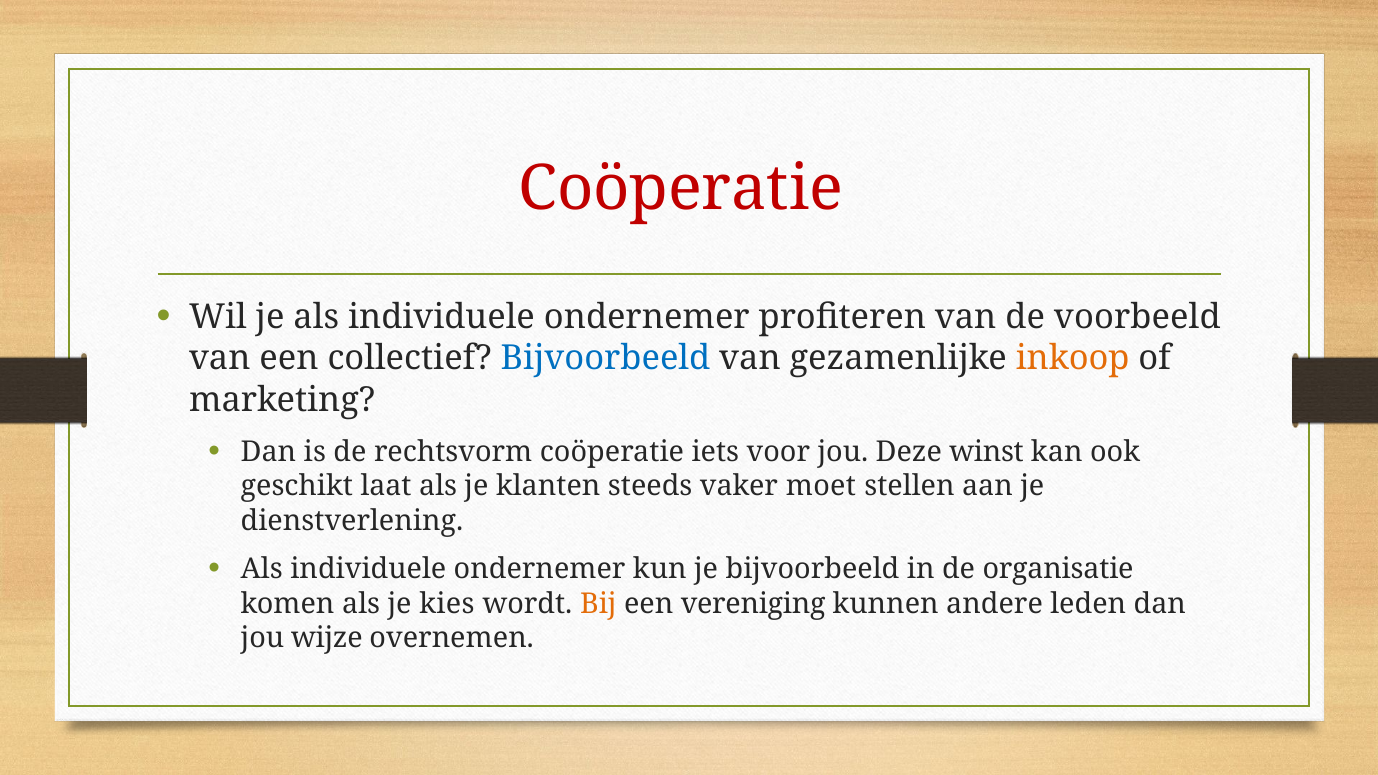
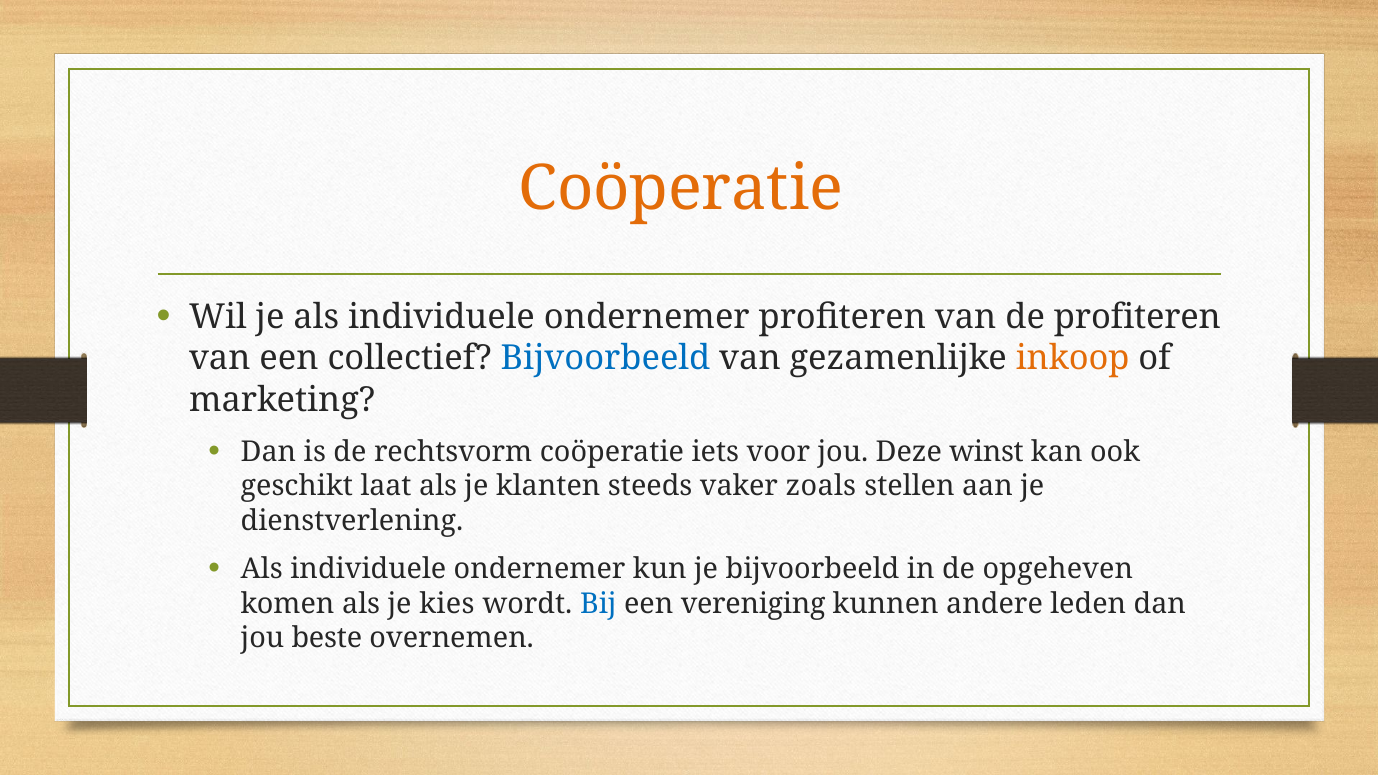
Coöperatie colour: red -> orange (681, 189)
de voorbeeld: voorbeeld -> profiteren (1137, 317)
moet: moet -> zoals (821, 486)
organisatie: organisatie -> opgeheven (1058, 570)
Bij colour: orange -> blue (598, 604)
wijze: wijze -> beste (327, 638)
